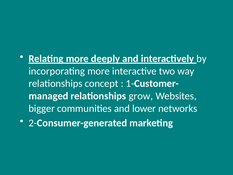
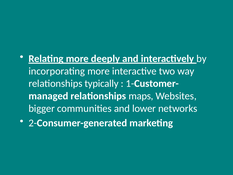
concept: concept -> typically (102, 83)
grow: grow -> maps (141, 96)
